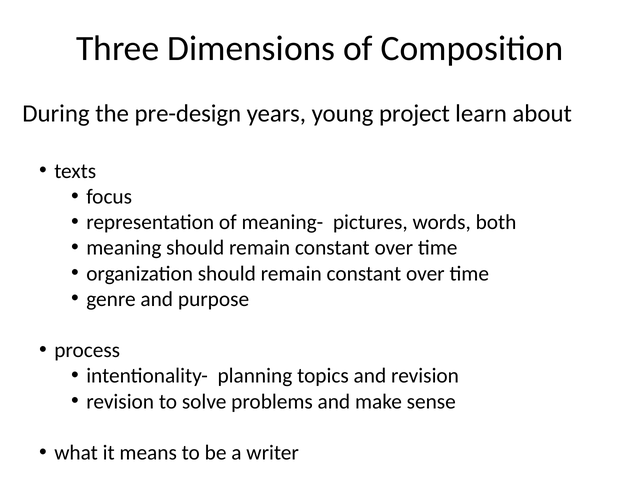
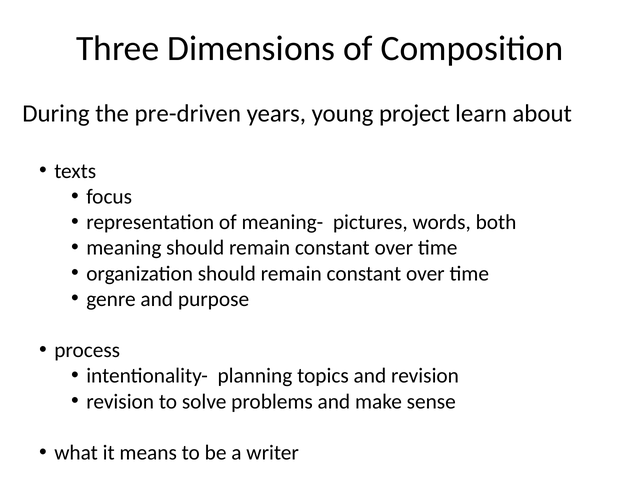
pre-design: pre-design -> pre-driven (188, 114)
